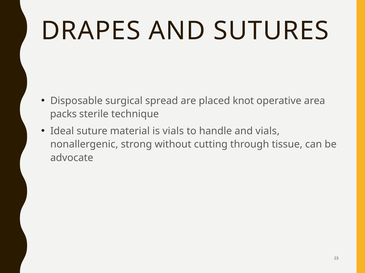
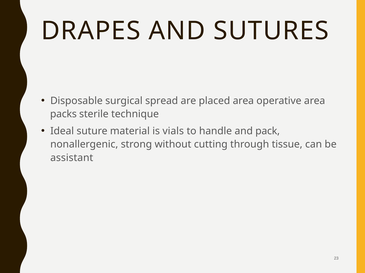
placed knot: knot -> area (243, 101)
and vials: vials -> pack (268, 131)
advocate: advocate -> assistant (72, 158)
